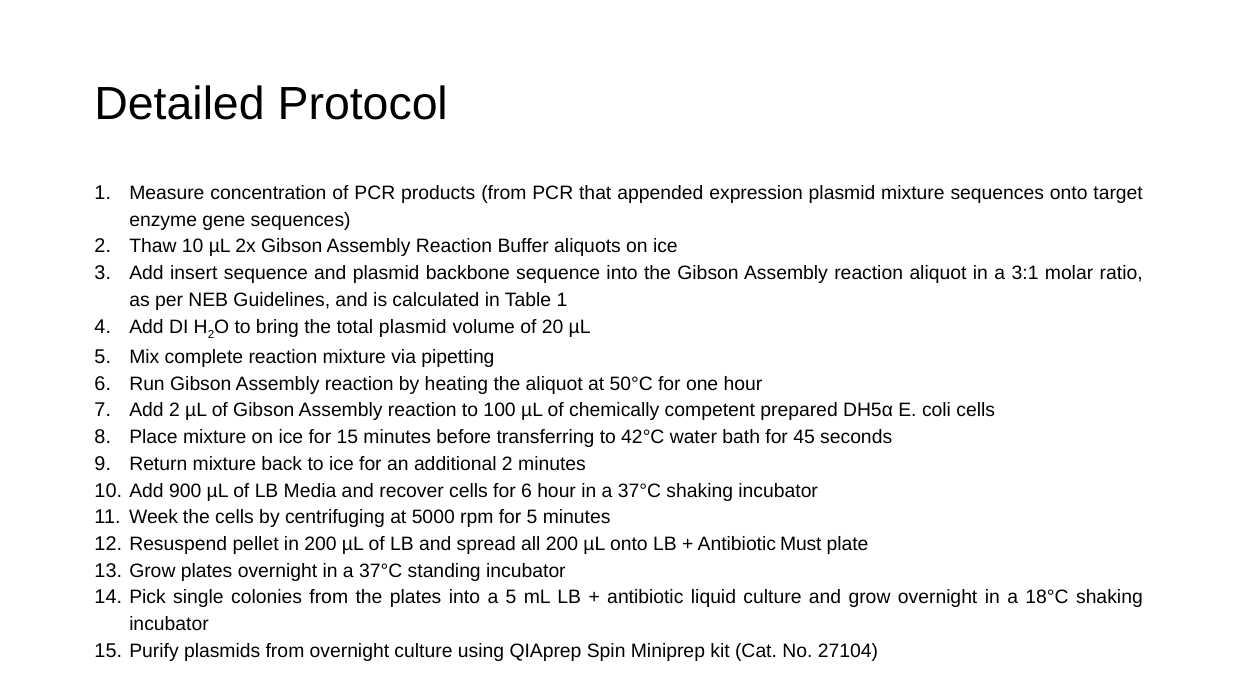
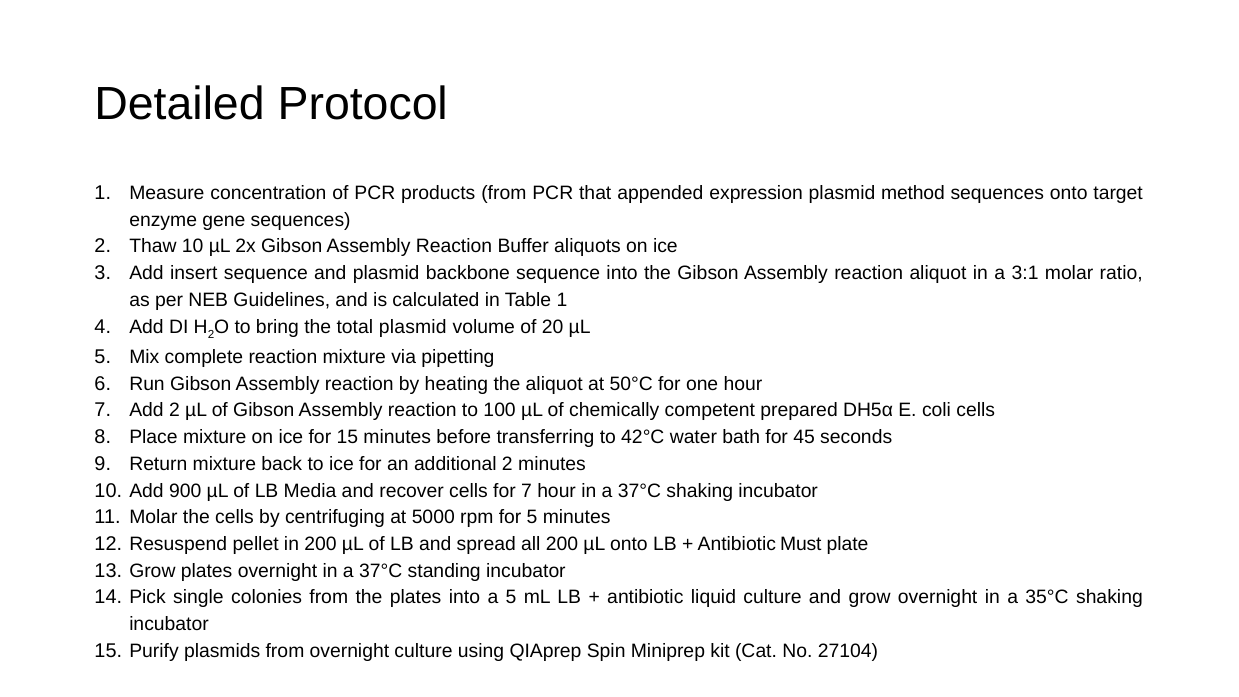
plasmid mixture: mixture -> method (913, 193)
for 6: 6 -> 7 (527, 491)
Week: Week -> Molar (153, 517)
18°C: 18°C -> 35°C (1047, 597)
